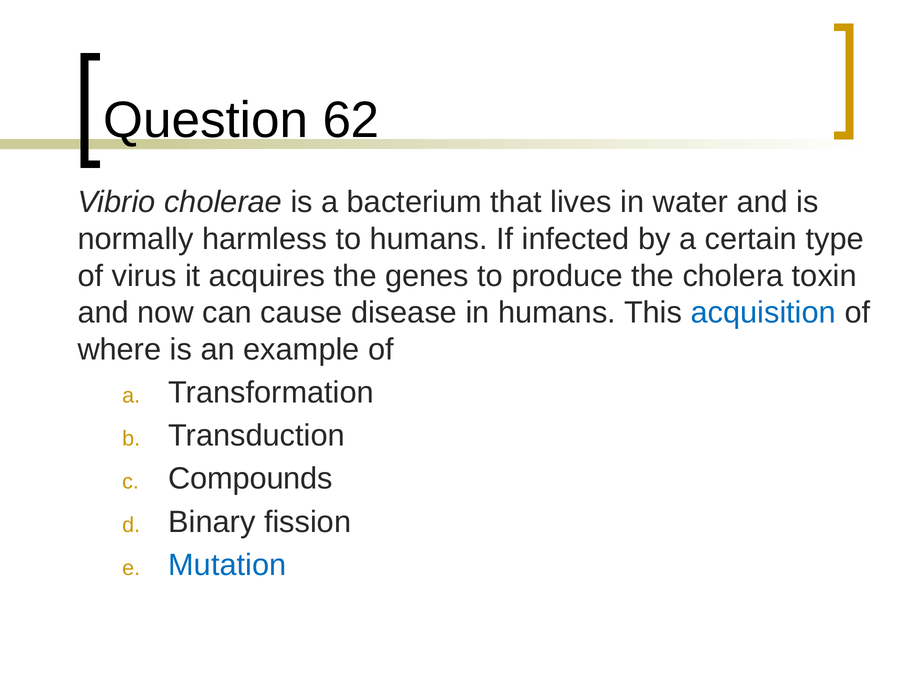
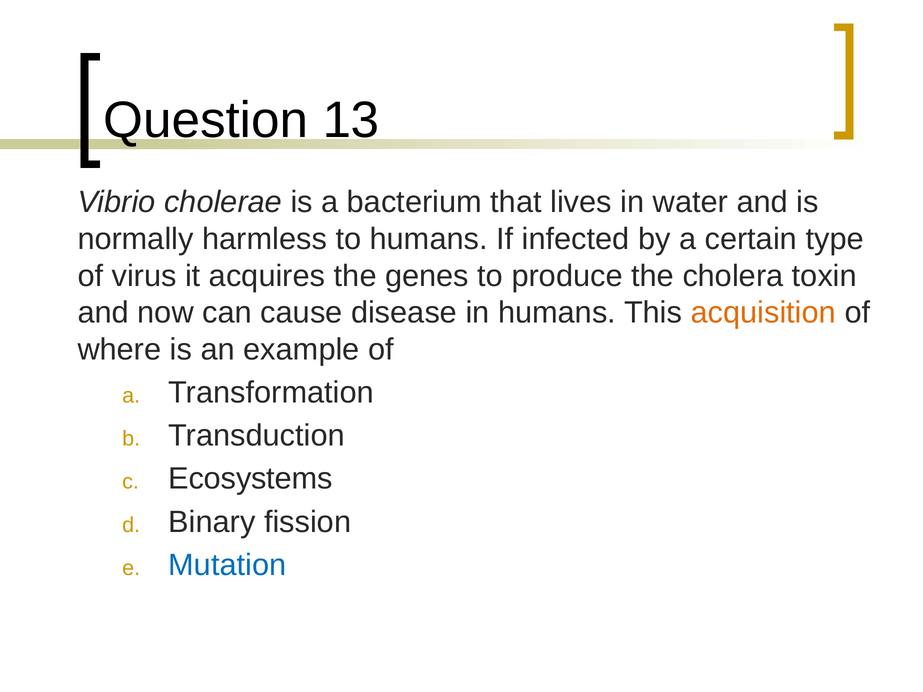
62: 62 -> 13 (351, 121)
acquisition colour: blue -> orange (763, 313)
Compounds: Compounds -> Ecosystems (250, 479)
